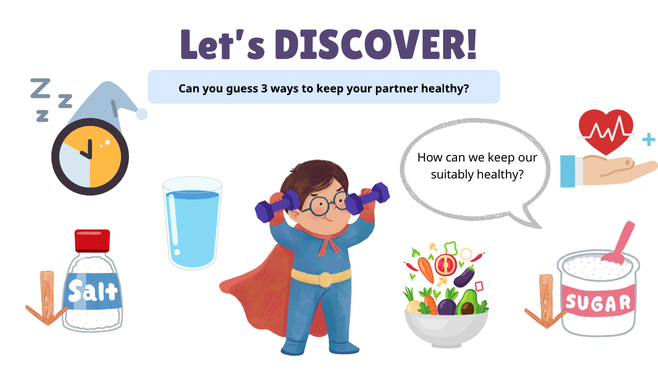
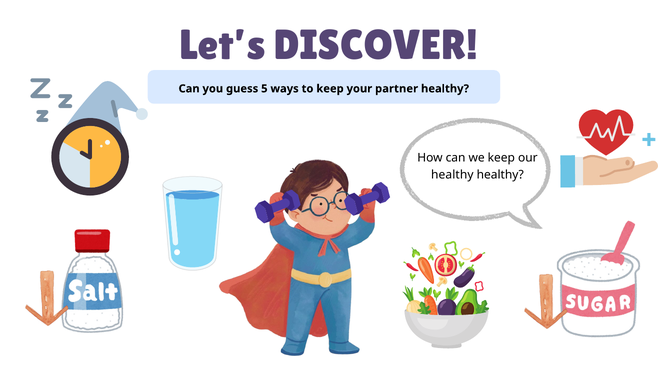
3: 3 -> 5 (264, 89)
suitably: suitably -> healthy (452, 175)
